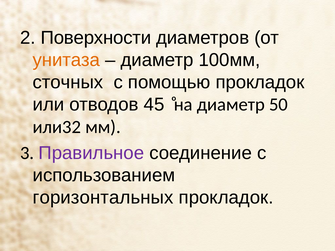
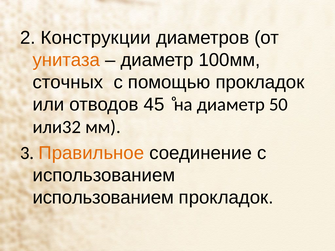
Поверхности: Поверхности -> Конструкции (96, 38)
Правильное colour: purple -> orange (91, 153)
горизонтальных: горизонтальных -> использованием (103, 198)
